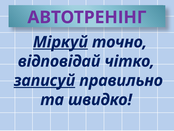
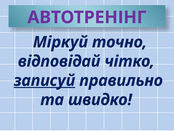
Міркуй underline: present -> none (60, 42)
